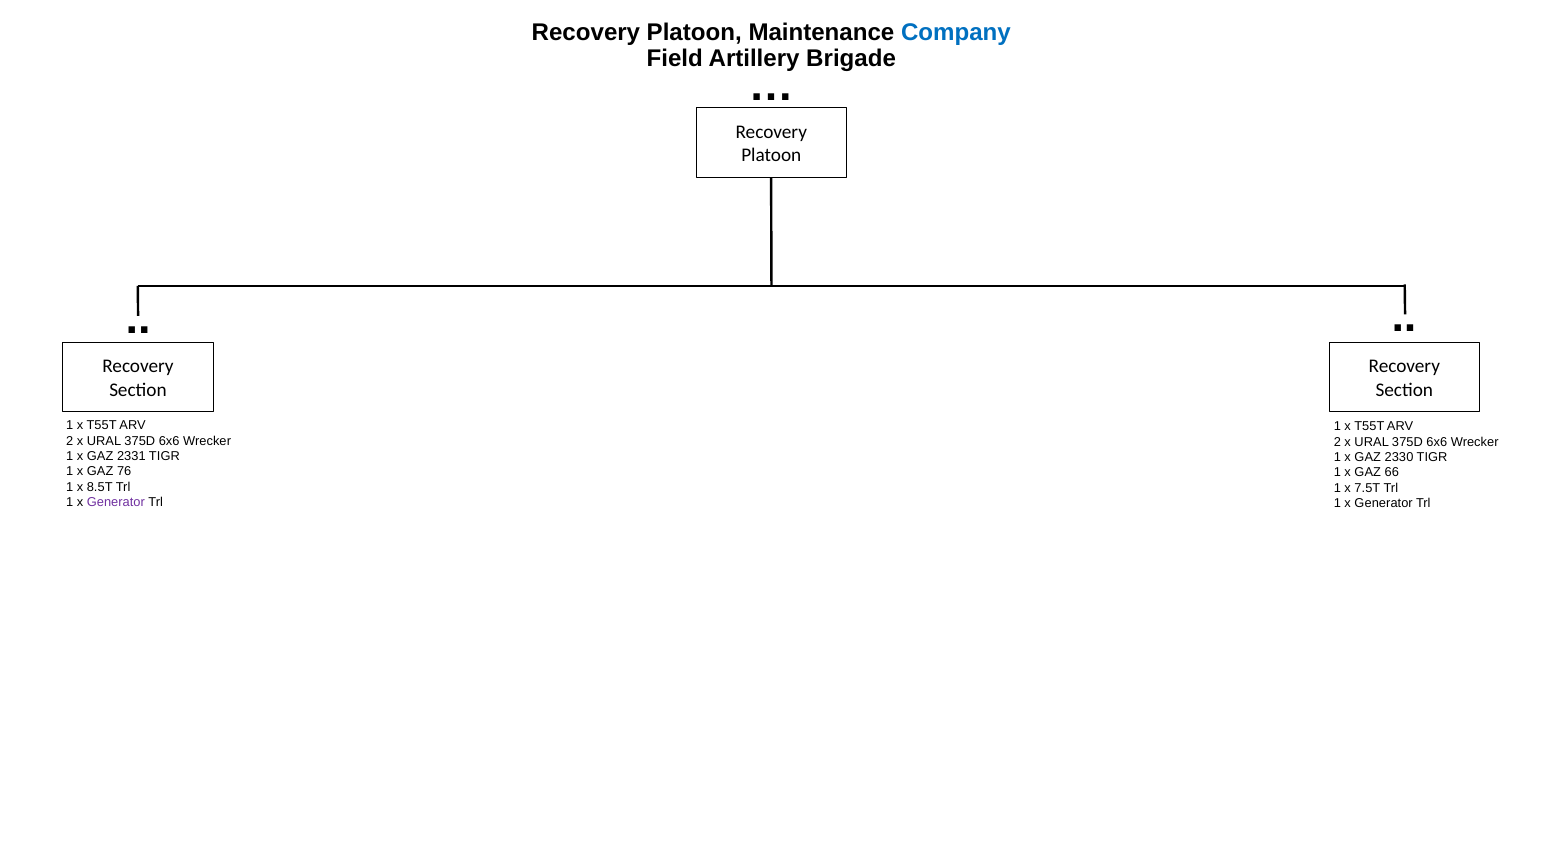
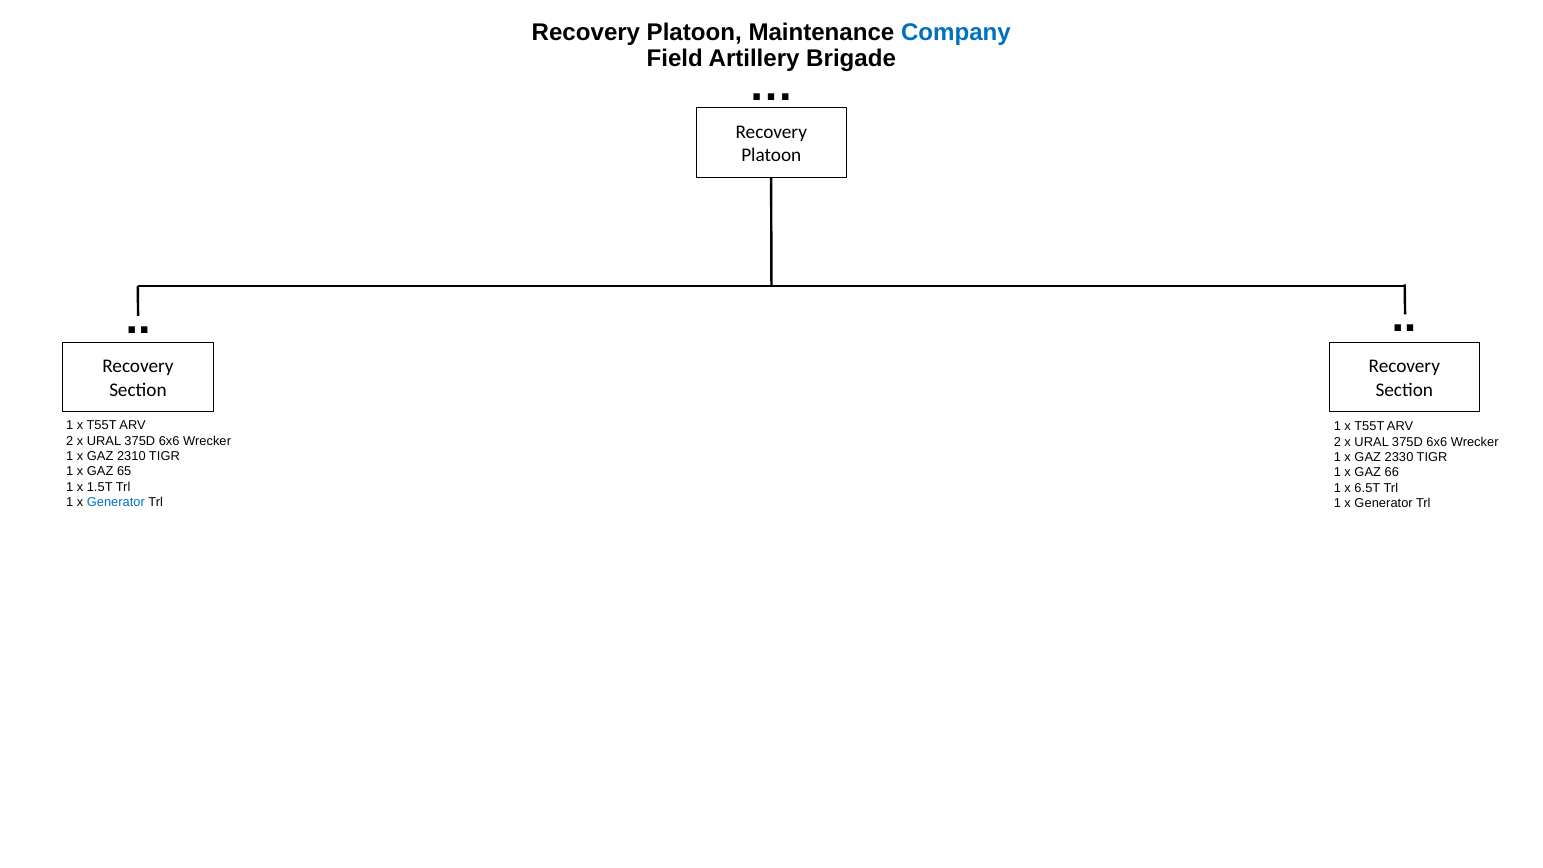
2331: 2331 -> 2310 (131, 456)
76: 76 -> 65 (124, 472)
8.5T: 8.5T -> 1.5T (100, 487)
7.5T: 7.5T -> 6.5T (1367, 488)
Generator colour: purple -> blue (116, 502)
